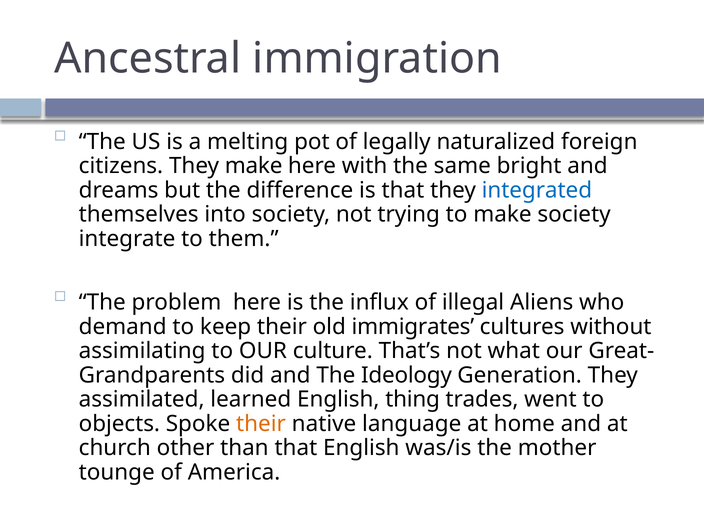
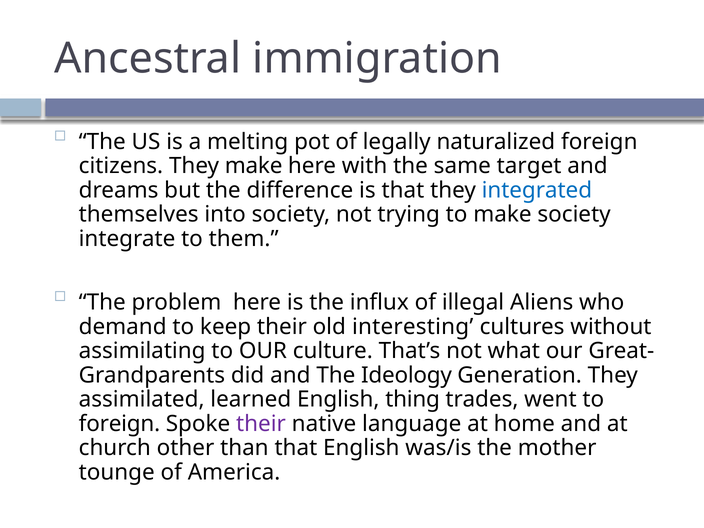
bright: bright -> target (529, 166)
immigrates: immigrates -> interesting (413, 327)
objects: objects -> foreign (119, 424)
their colour: orange -> purple (261, 424)
